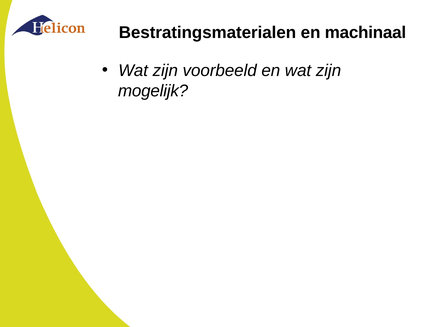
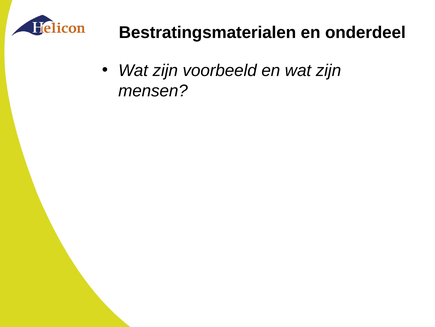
machinaal: machinaal -> onderdeel (365, 32)
mogelijk: mogelijk -> mensen (153, 91)
